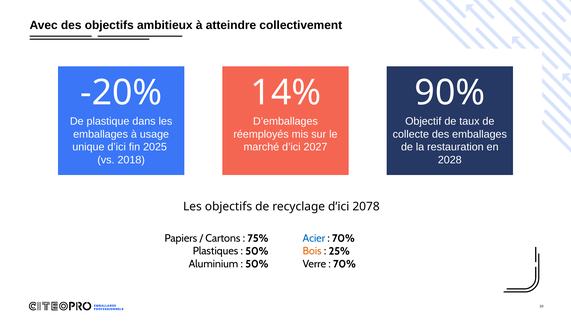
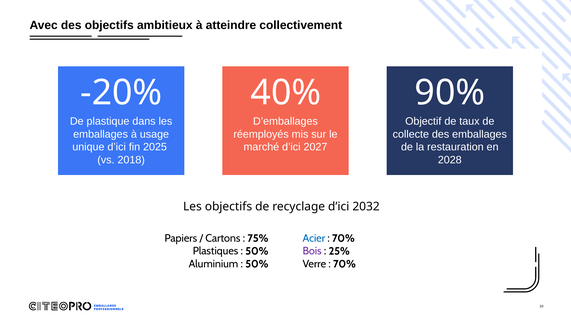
14%: 14% -> 40% (286, 93)
2078: 2078 -> 2032 (366, 207)
Bois colour: orange -> purple (312, 251)
